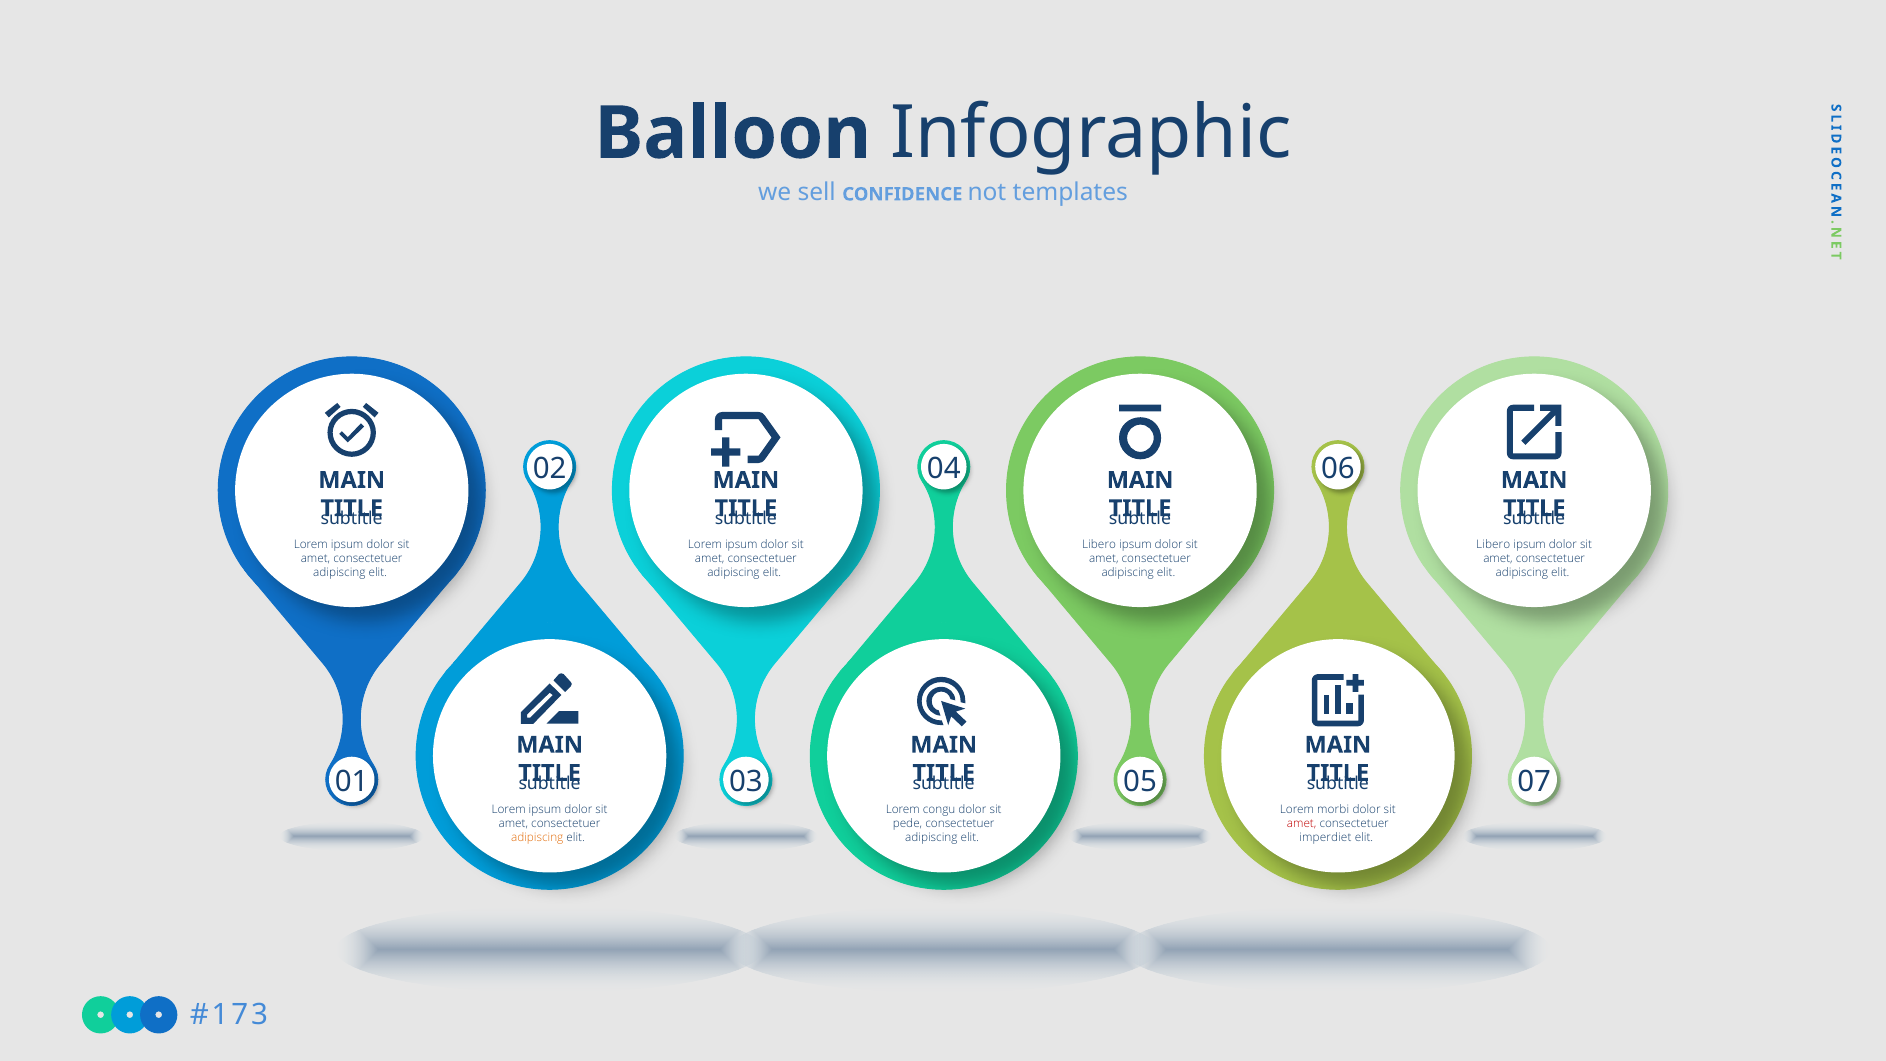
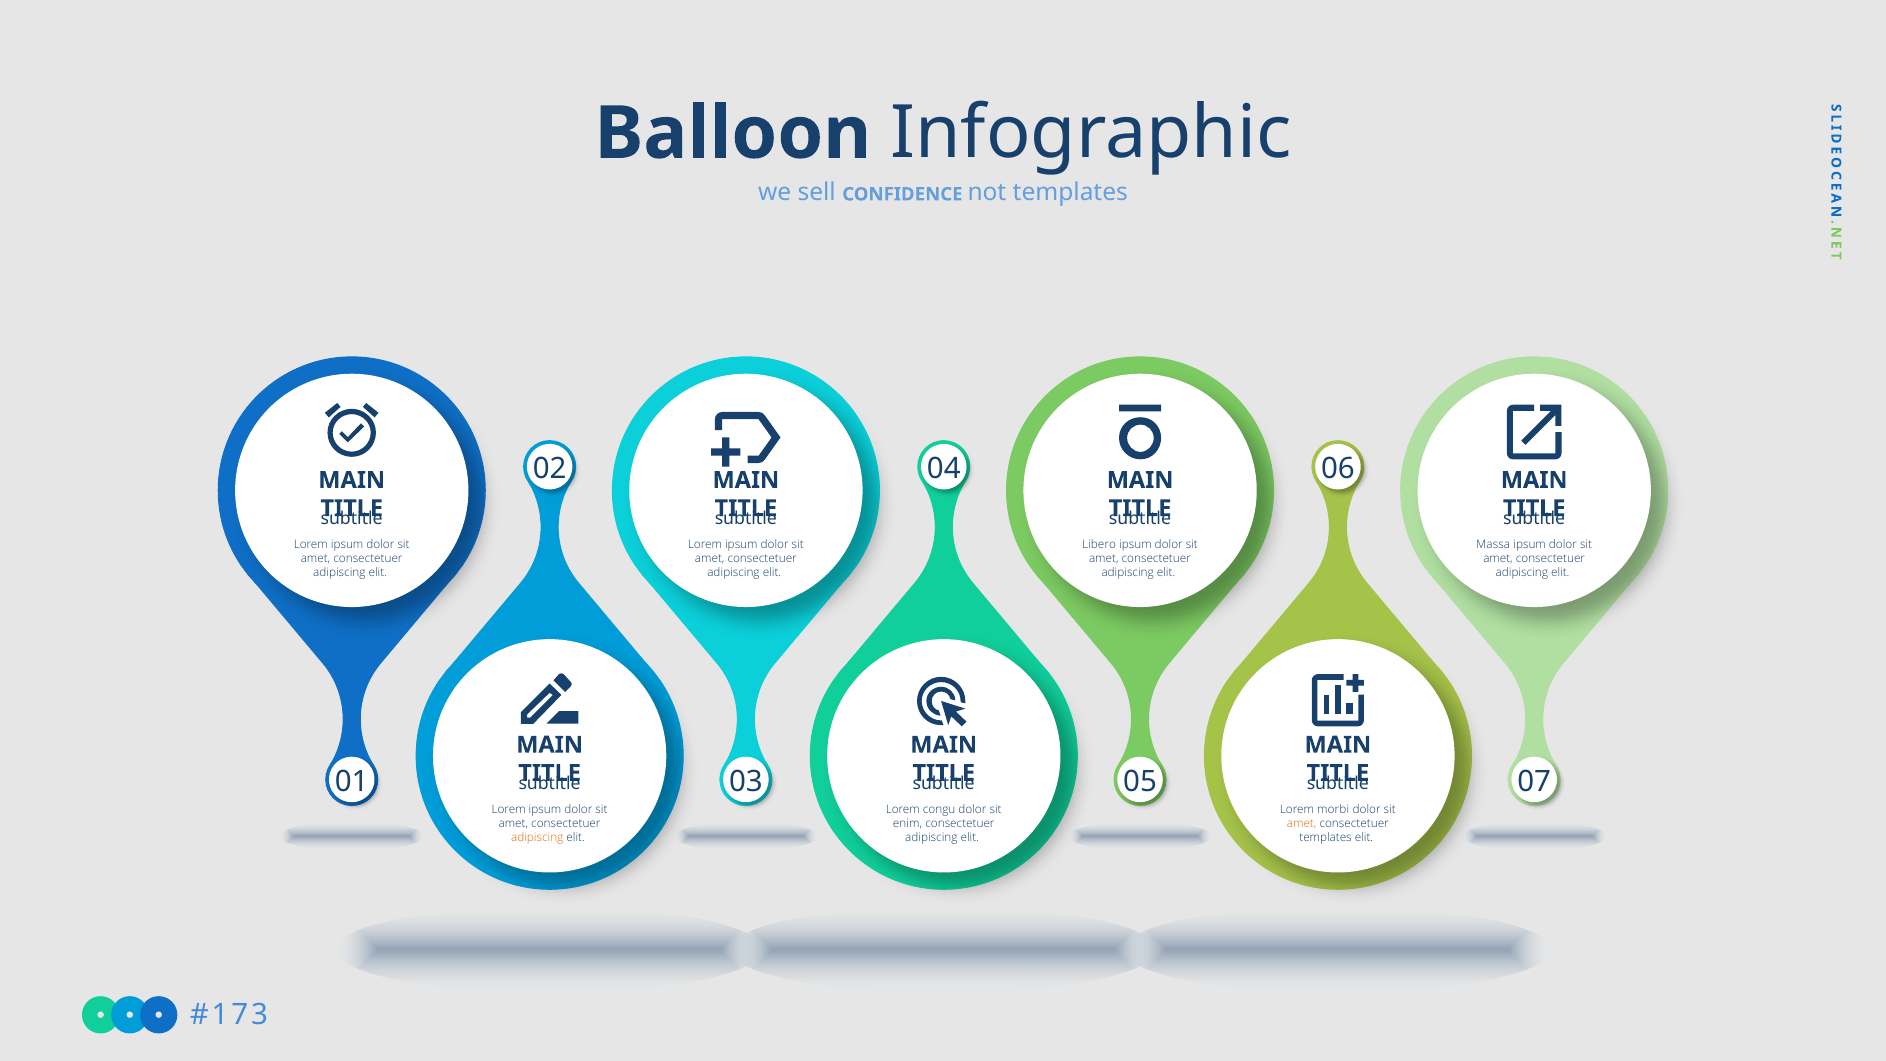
Libero: Libero -> Massa (1493, 545)
pede: pede -> enim (907, 823)
amet colour: red -> orange (1302, 823)
imperdiet: imperdiet -> templates (1326, 838)
